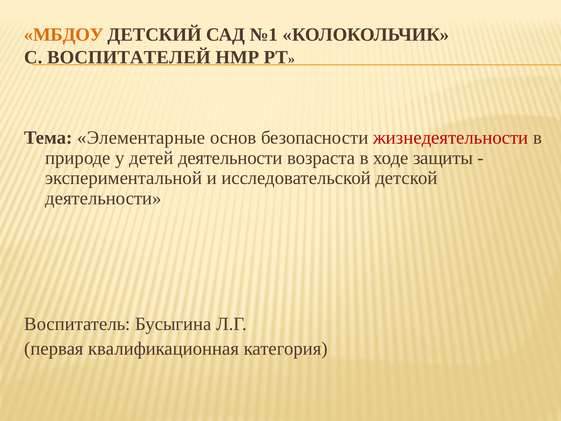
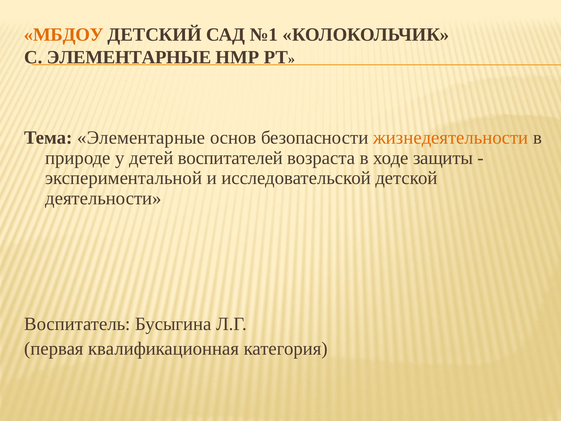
С ВОСПИТАТЕЛЕЙ: ВОСПИТАТЕЛЕЙ -> ЭЛЕМЕНТАРНЫЕ (129, 57)
жизнедеятельности colour: red -> orange (451, 138)
детей деятельности: деятельности -> воспитателей (230, 158)
